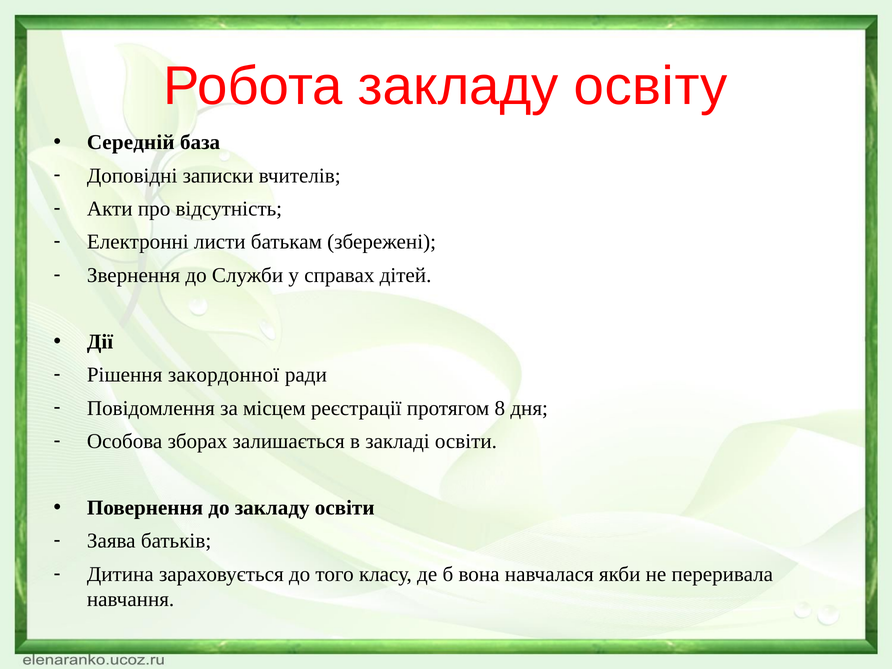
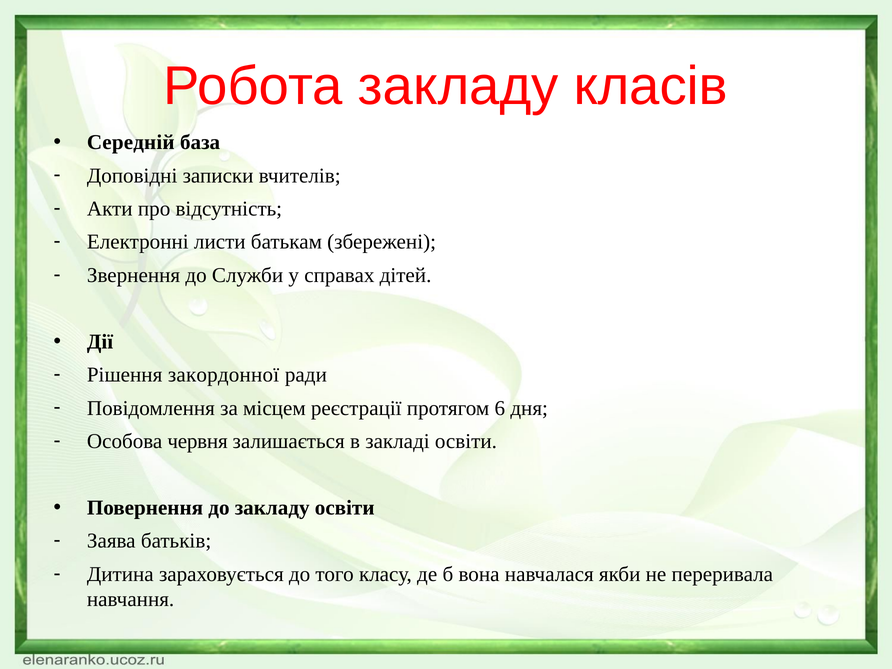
освіту: освіту -> класів (651, 86)
8: 8 -> 6 (500, 408)
зборах: зборах -> червня (198, 441)
